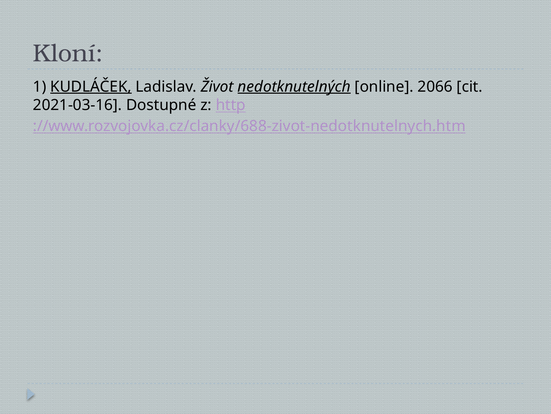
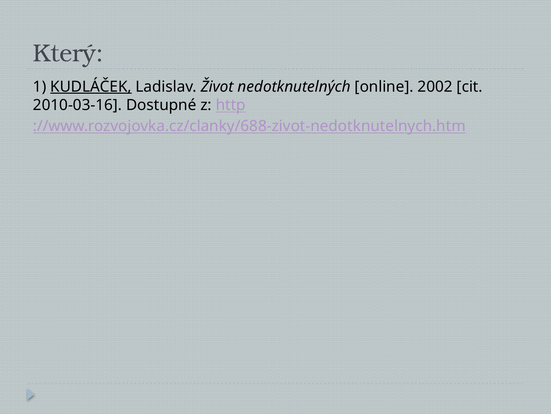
Kloní: Kloní -> Který (68, 53)
nedotknutelných underline: present -> none (294, 86)
2066: 2066 -> 2002 (435, 86)
2021-03-16: 2021-03-16 -> 2010-03-16 (78, 105)
